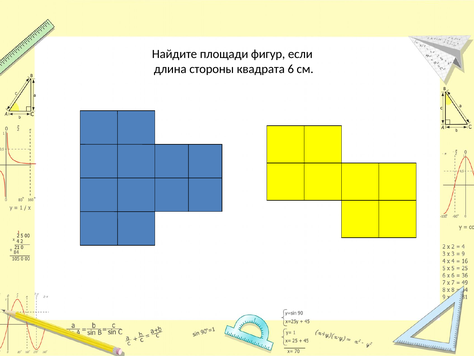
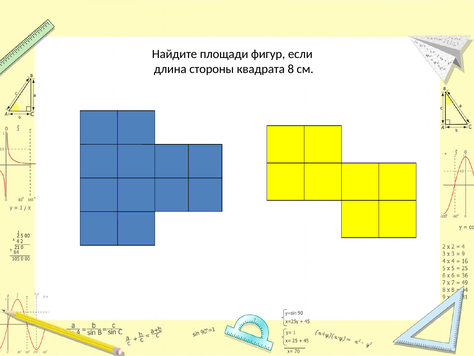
6: 6 -> 8 (291, 69)
